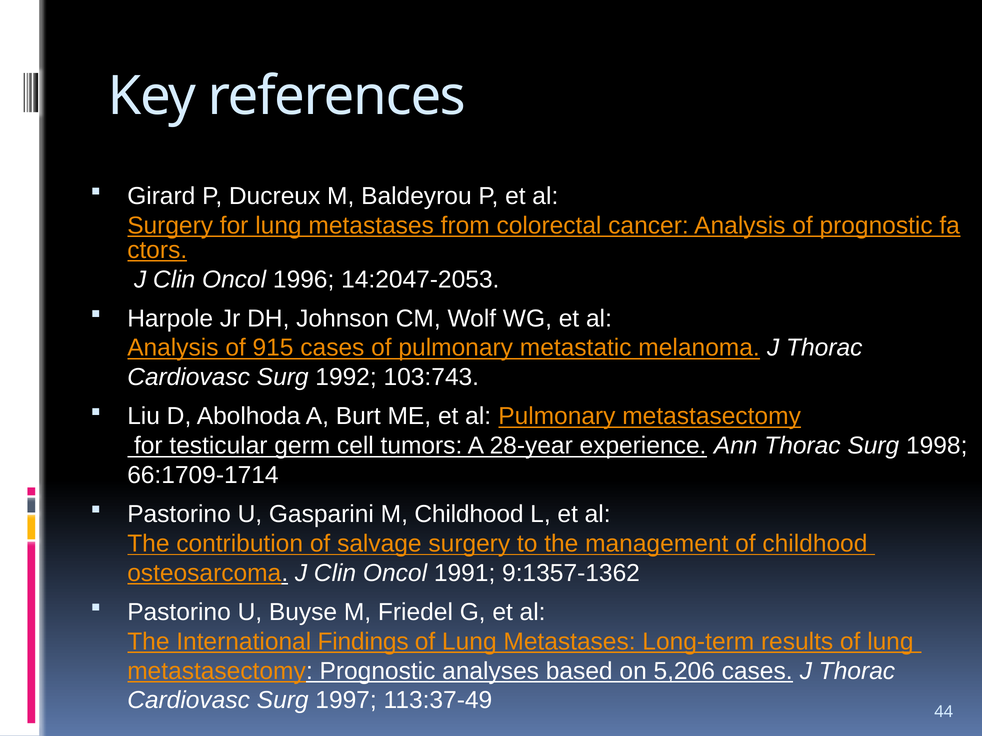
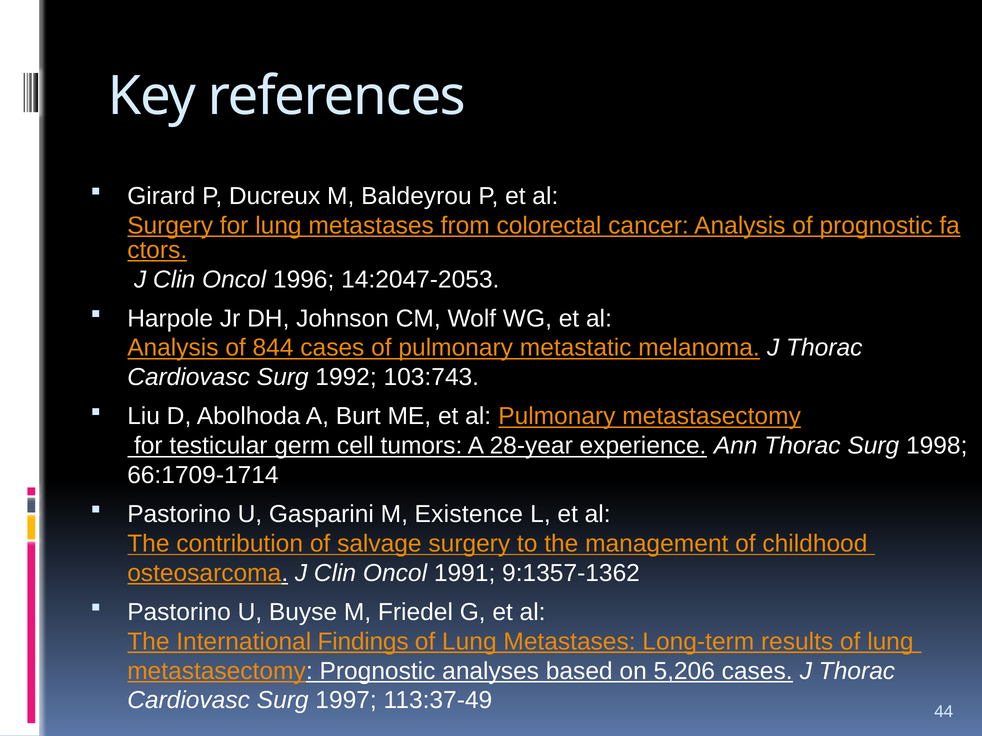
915: 915 -> 844 (273, 348)
M Childhood: Childhood -> Existence (469, 515)
